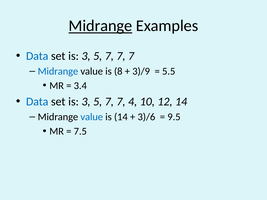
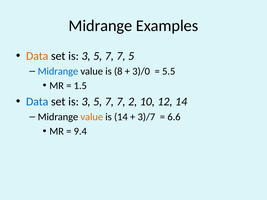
Midrange underline: present -> none (100, 26)
Data colour: blue -> orange (37, 56)
7 7 7: 7 -> 5 (131, 56)
3)/9: 3)/9 -> 3)/0 (141, 71)
3.4: 3.4 -> 1.5 (80, 86)
4: 4 -> 2 (133, 102)
value colour: blue -> orange (92, 117)
3)/6: 3)/6 -> 3)/7 (146, 117)
9.5: 9.5 -> 6.6 (174, 117)
7.5: 7.5 -> 9.4 (80, 132)
